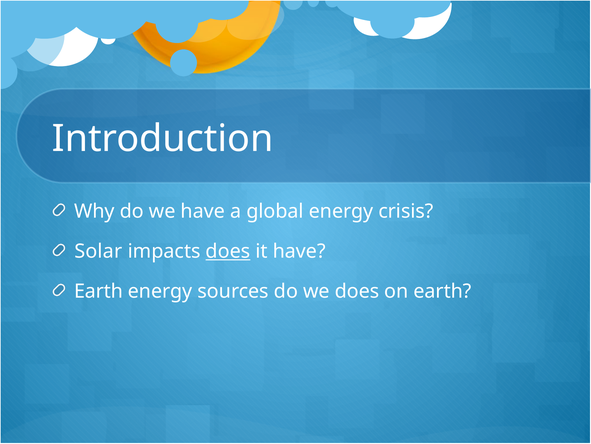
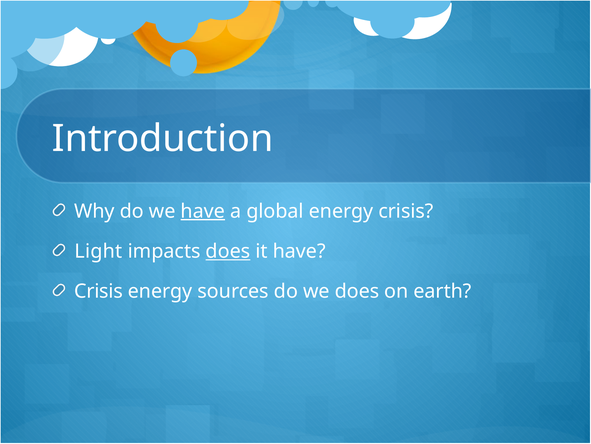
have underline: none -> present (203, 211)
Solar: Solar -> Light (98, 251)
Earth: Earth -> Crisis (99, 291)
